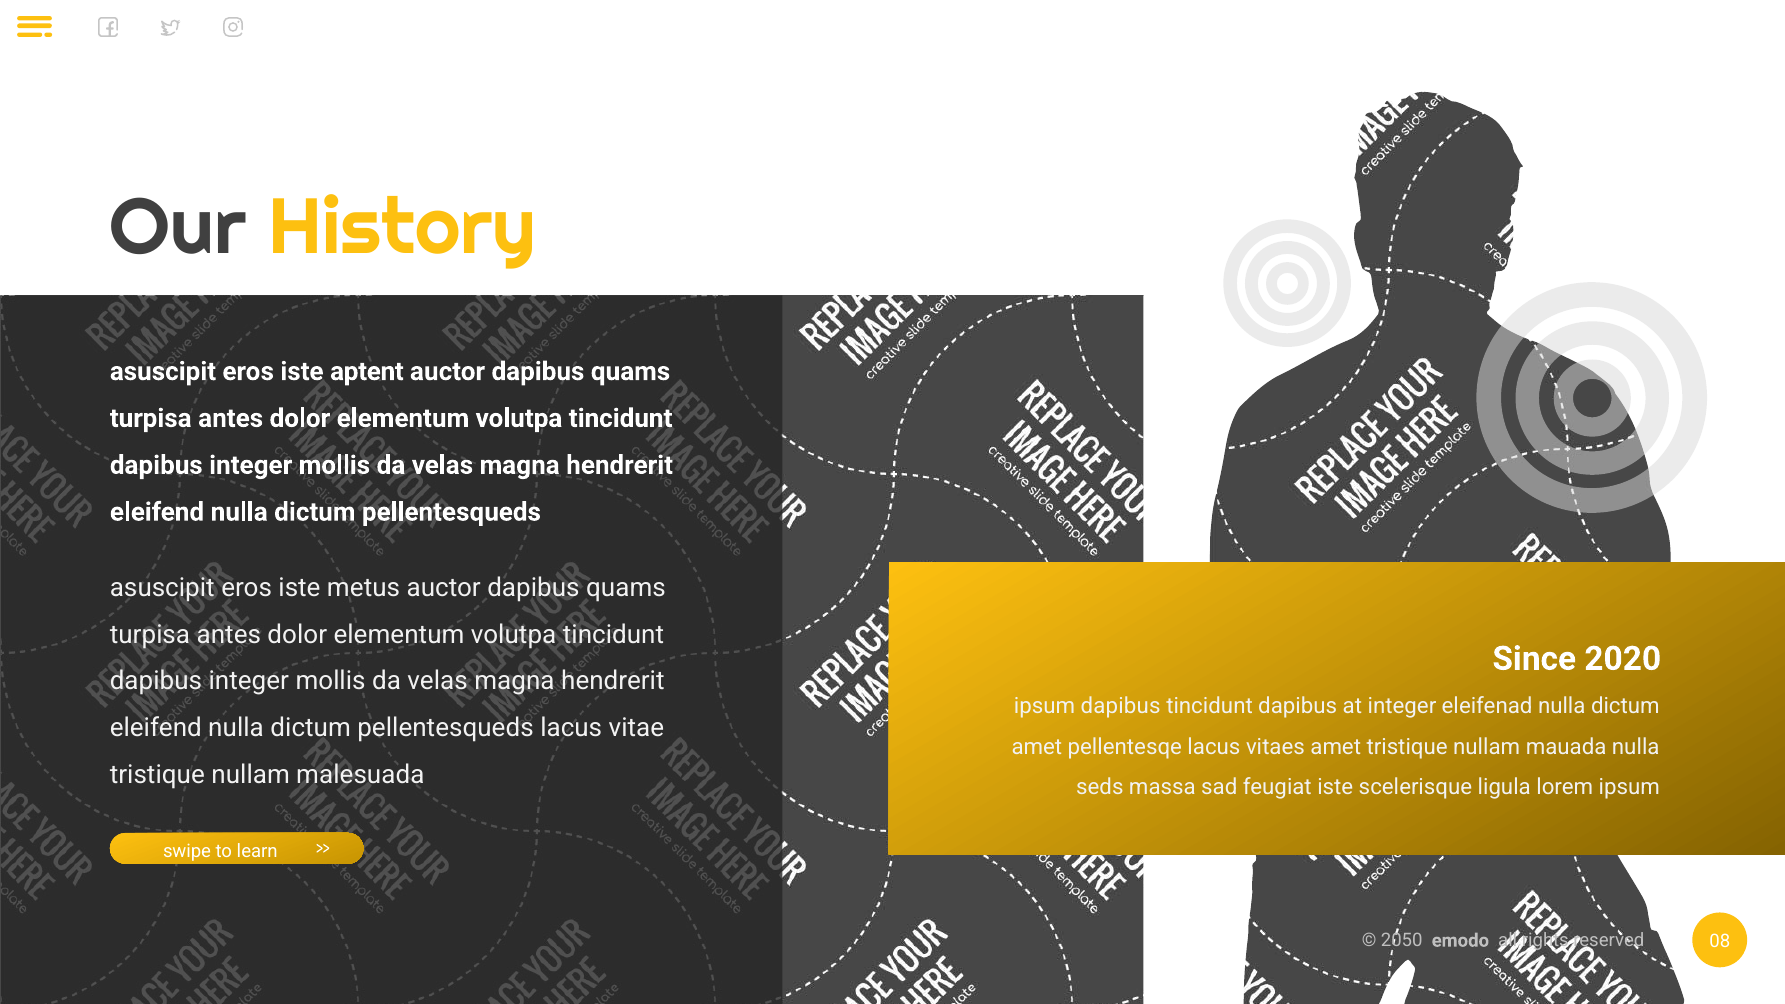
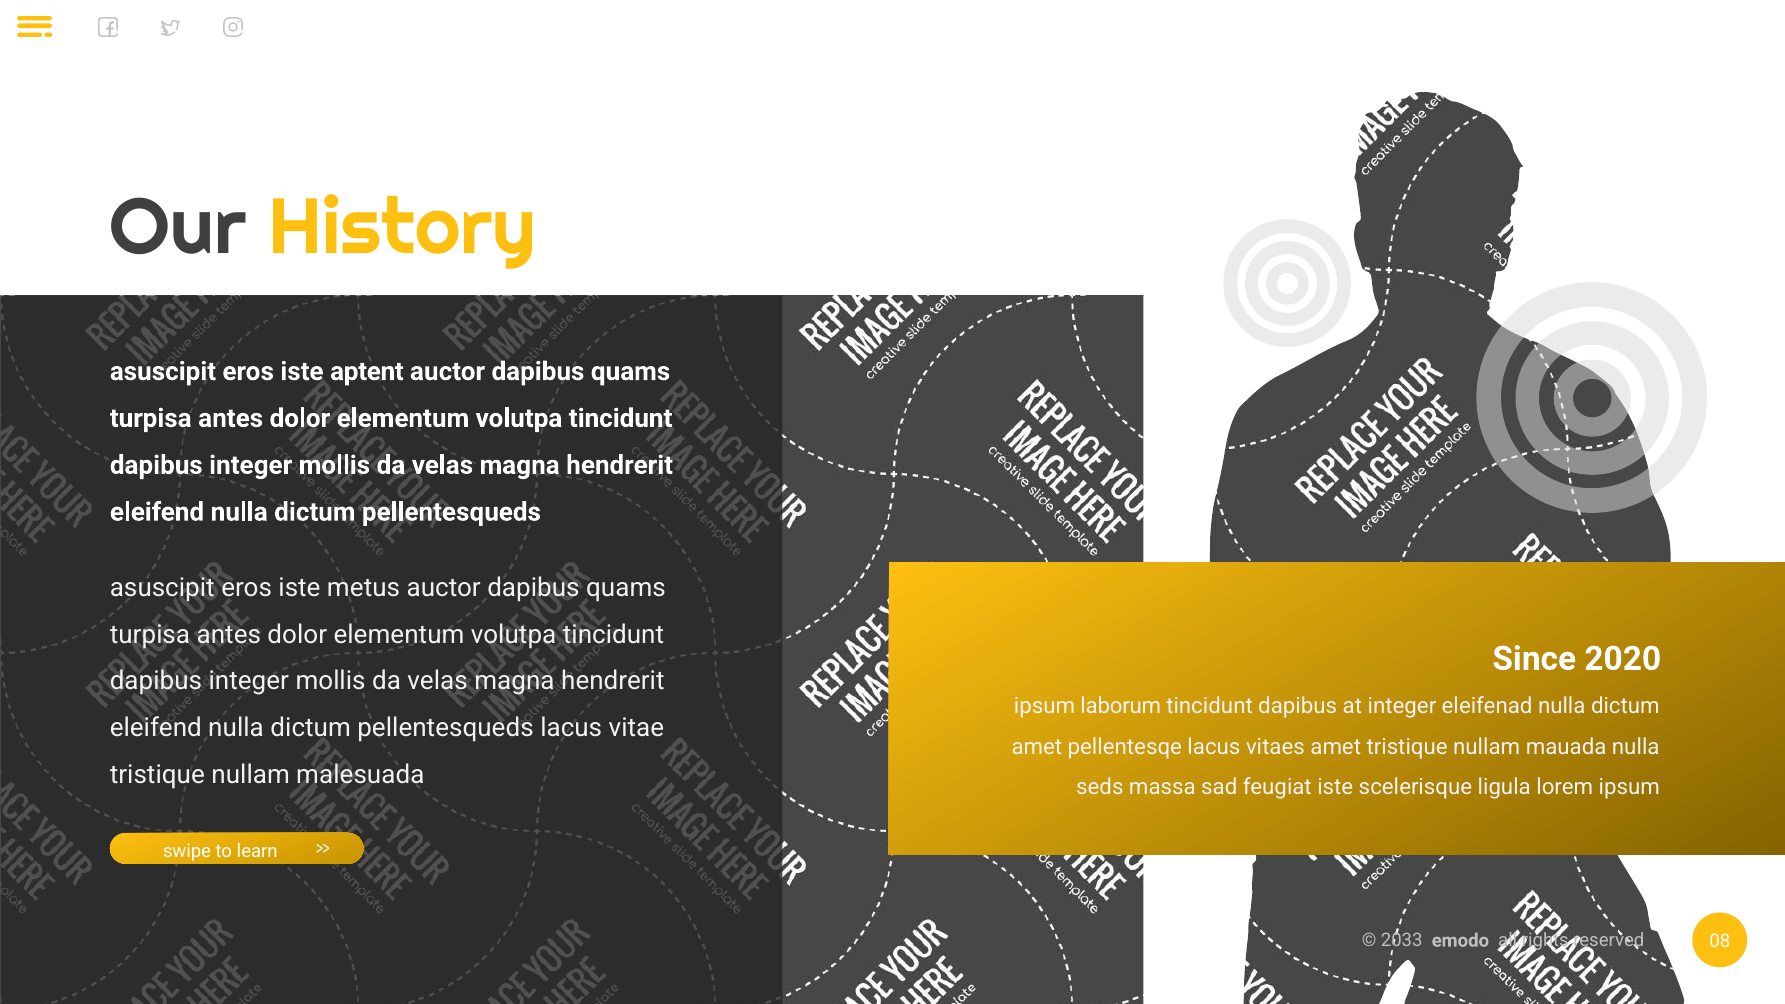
ipsum dapibus: dapibus -> laborum (1121, 707)
2050: 2050 -> 2033 (1402, 940)
